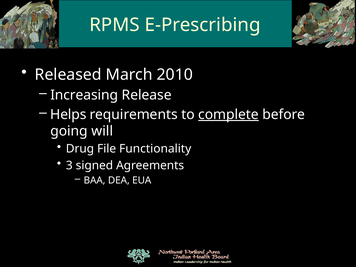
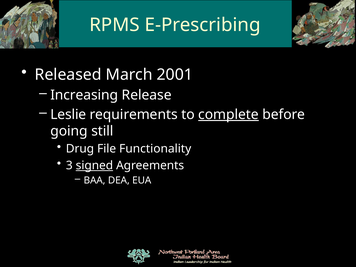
2010: 2010 -> 2001 (175, 75)
Helps: Helps -> Leslie (68, 115)
will: will -> still (102, 131)
signed underline: none -> present (94, 165)
